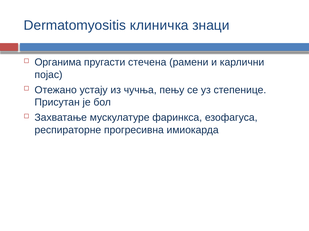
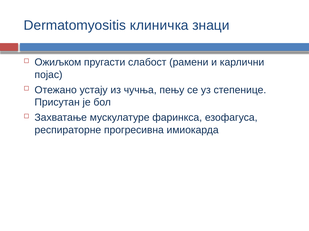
Органима: Органима -> Ожиљком (58, 62)
стечена: стечена -> слабост (147, 62)
